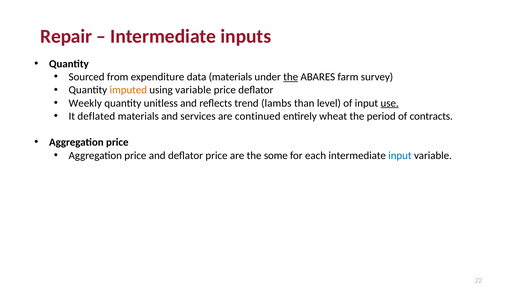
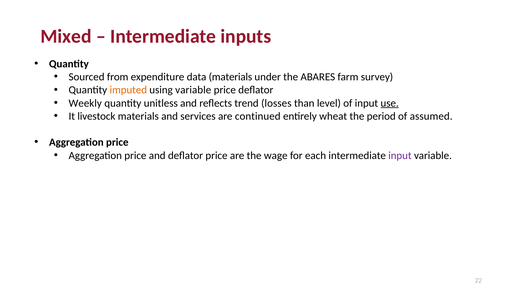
Repair: Repair -> Mixed (66, 36)
the underline: present -> none (291, 77)
lambs: lambs -> losses (276, 103)
deflated: deflated -> livestock (96, 116)
contracts: contracts -> assumed (431, 116)
some: some -> wage (276, 155)
input colour: blue -> purple (400, 155)
